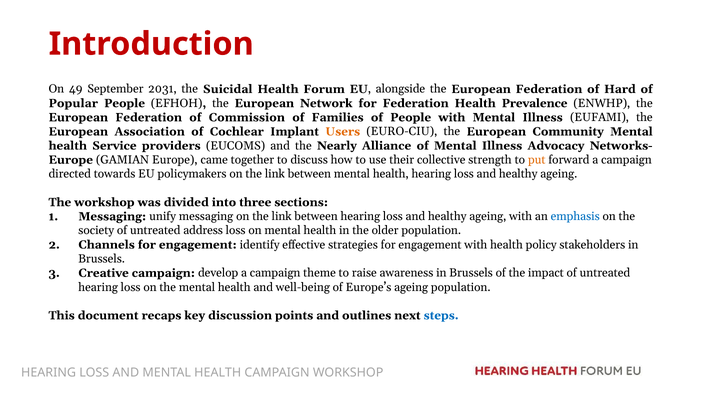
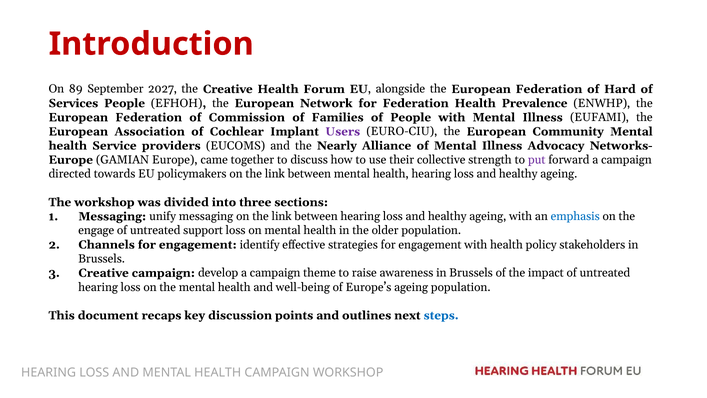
49: 49 -> 89 (76, 89)
2031: 2031 -> 2027 (163, 89)
the Suicidal: Suicidal -> Creative (228, 89)
Popular: Popular -> Services (73, 103)
Users colour: orange -> purple (343, 131)
put colour: orange -> purple (537, 160)
society: society -> engage (96, 230)
address: address -> support (203, 230)
